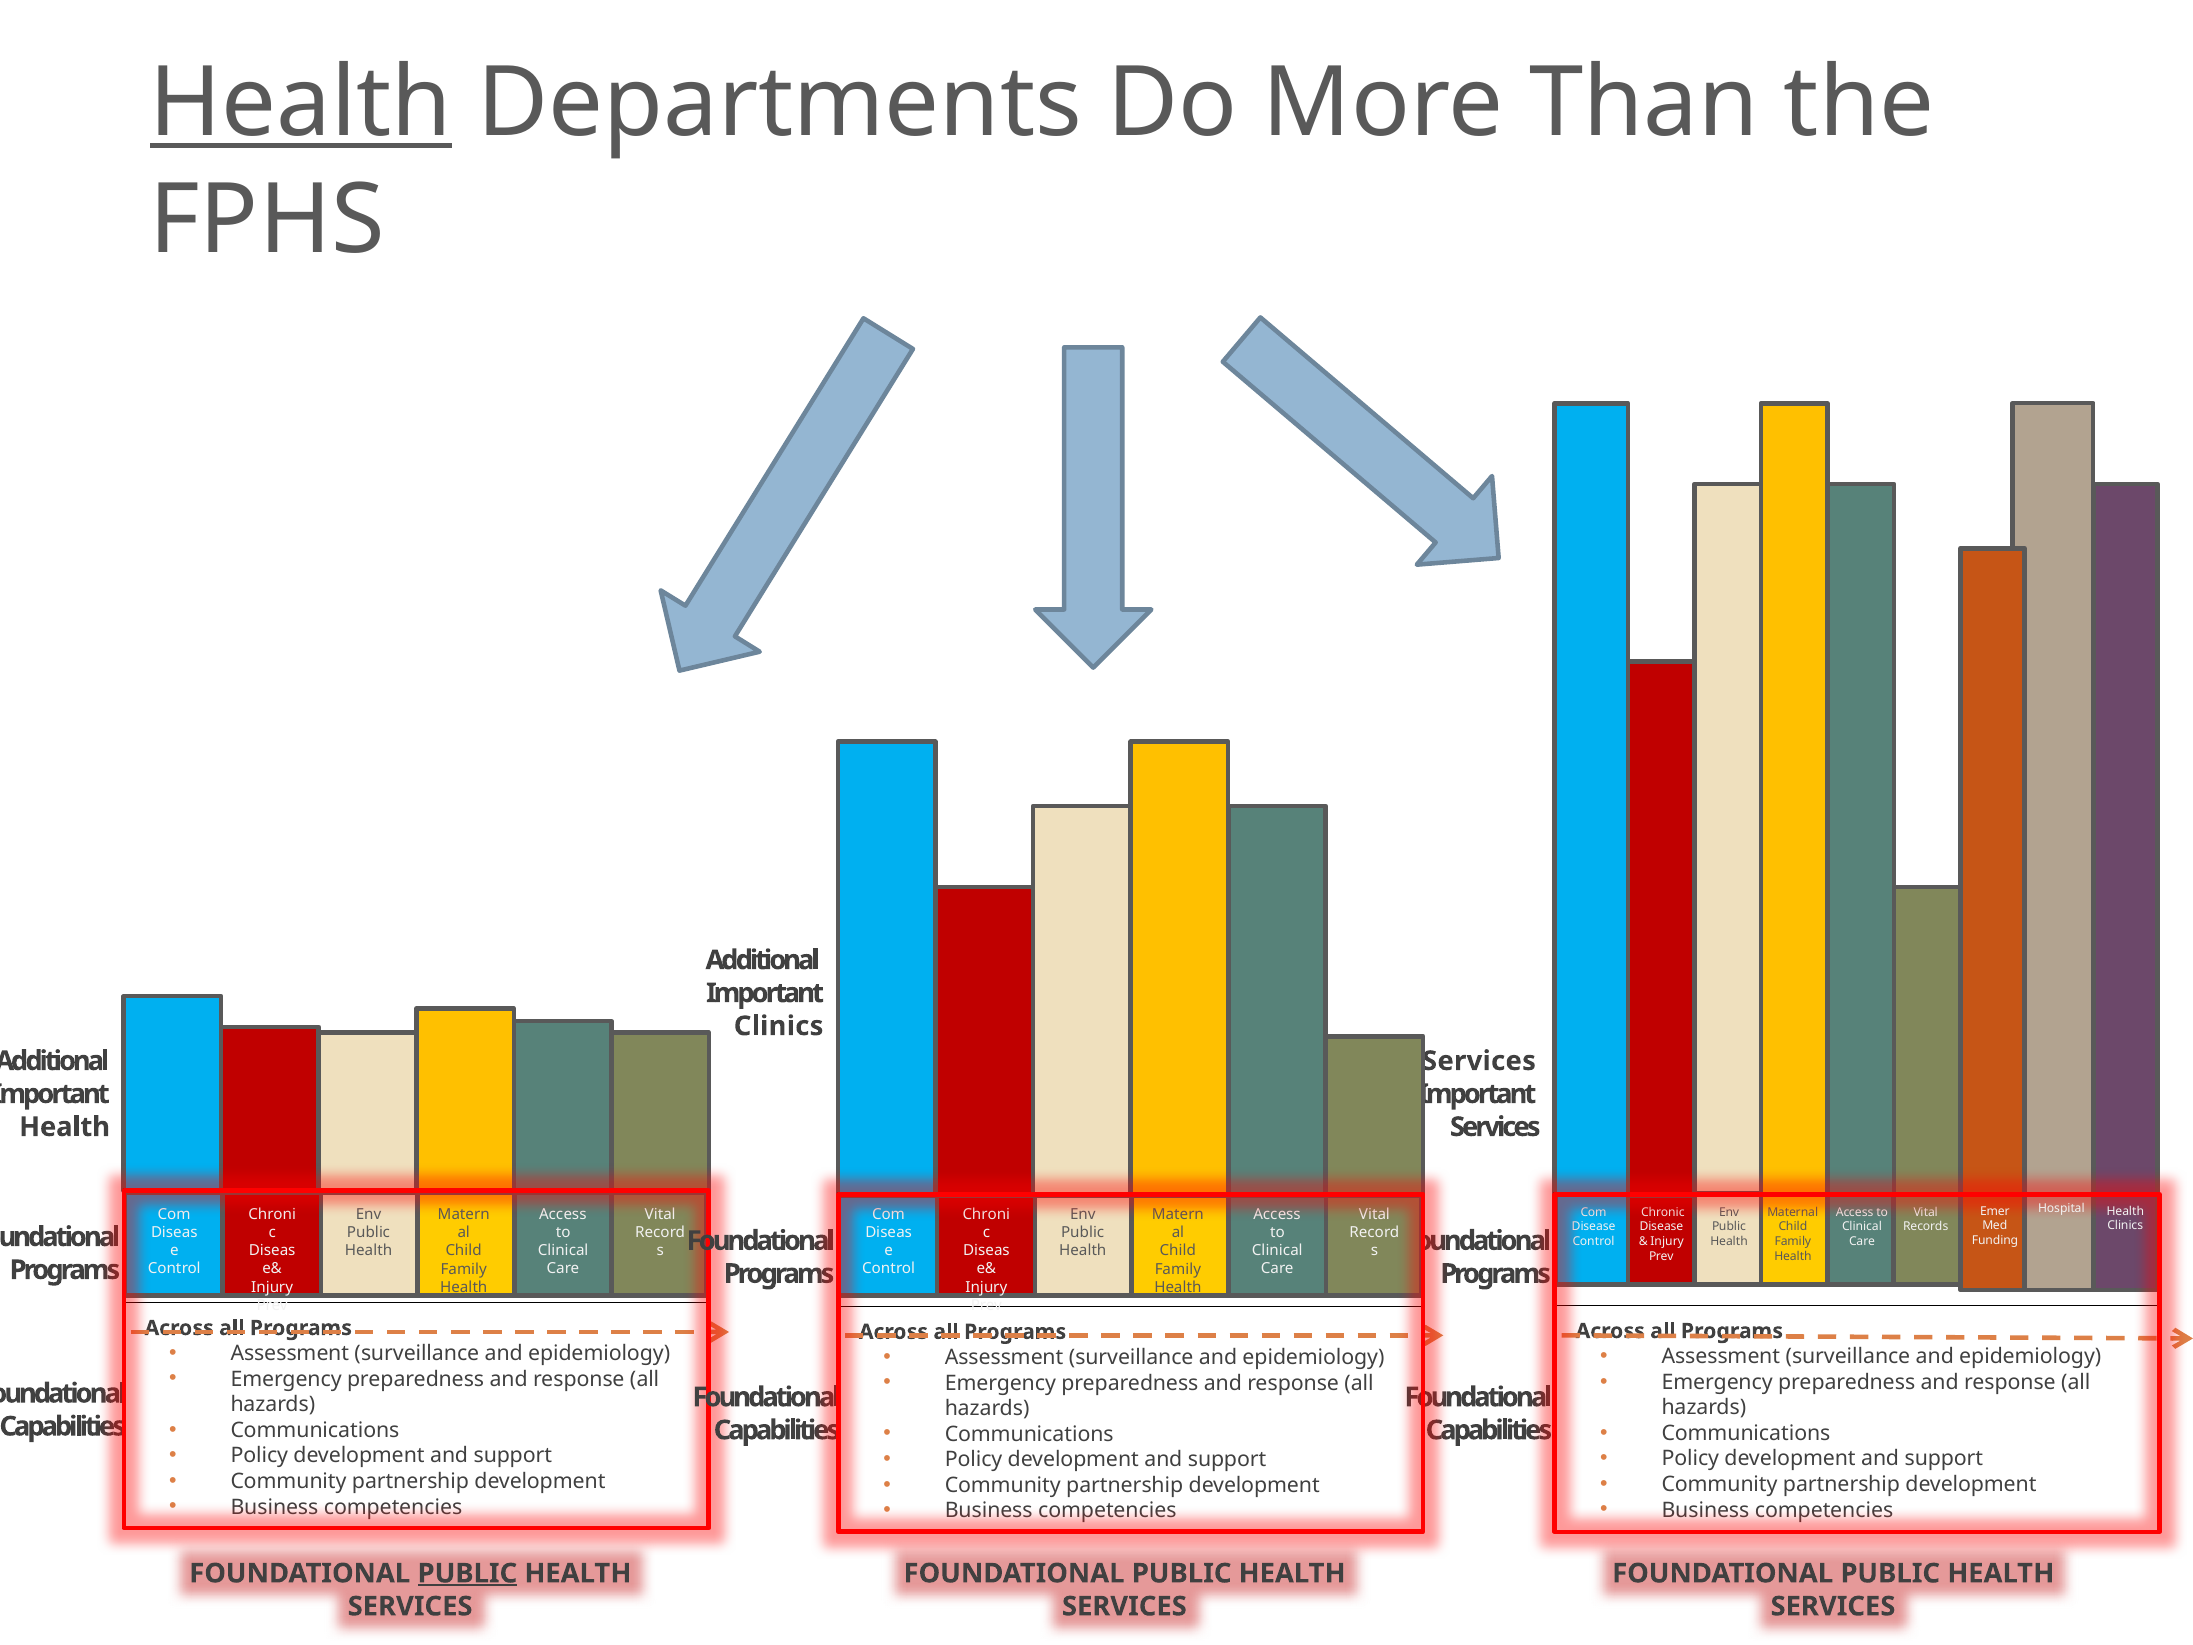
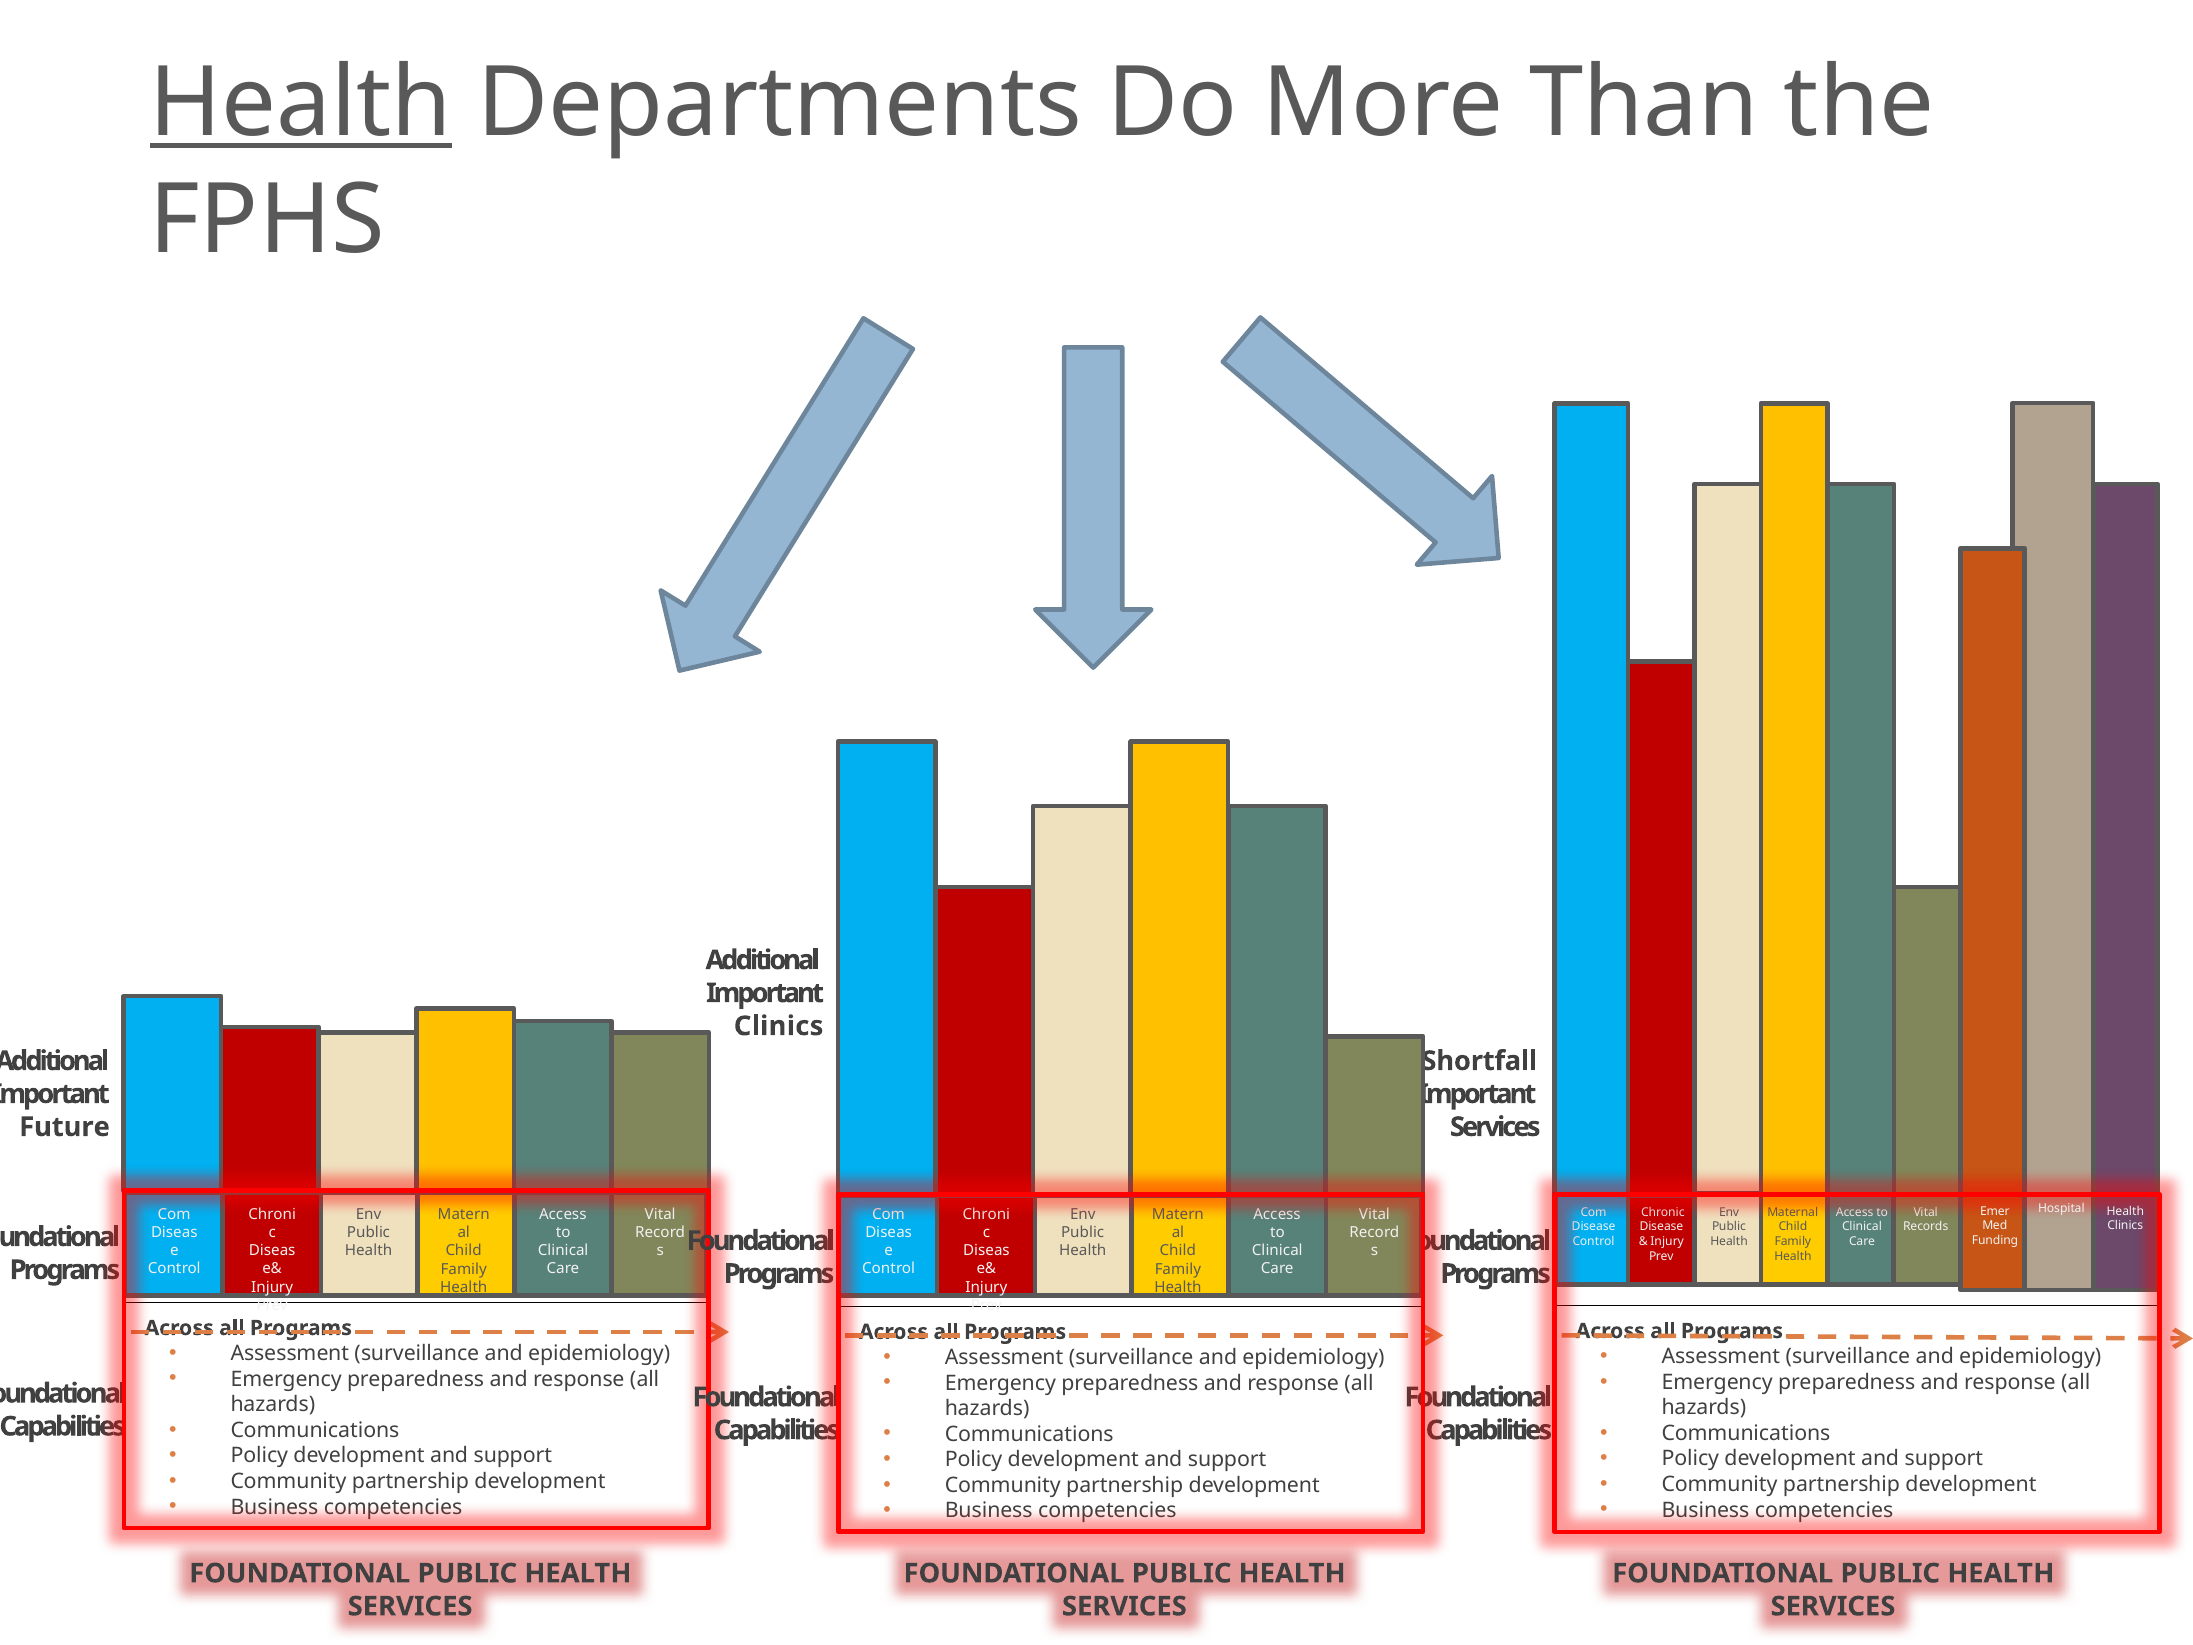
Services: Services -> Shortfall (1479, 1061)
Health: Health -> Future (65, 1127)
PUBLIC underline: present -> none (467, 1573)
